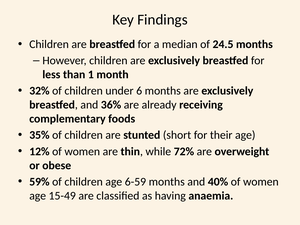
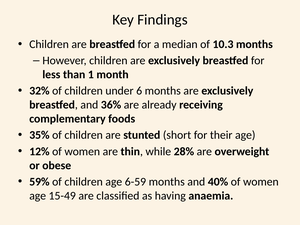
24.5: 24.5 -> 10.3 (223, 44)
72%: 72% -> 28% (184, 151)
